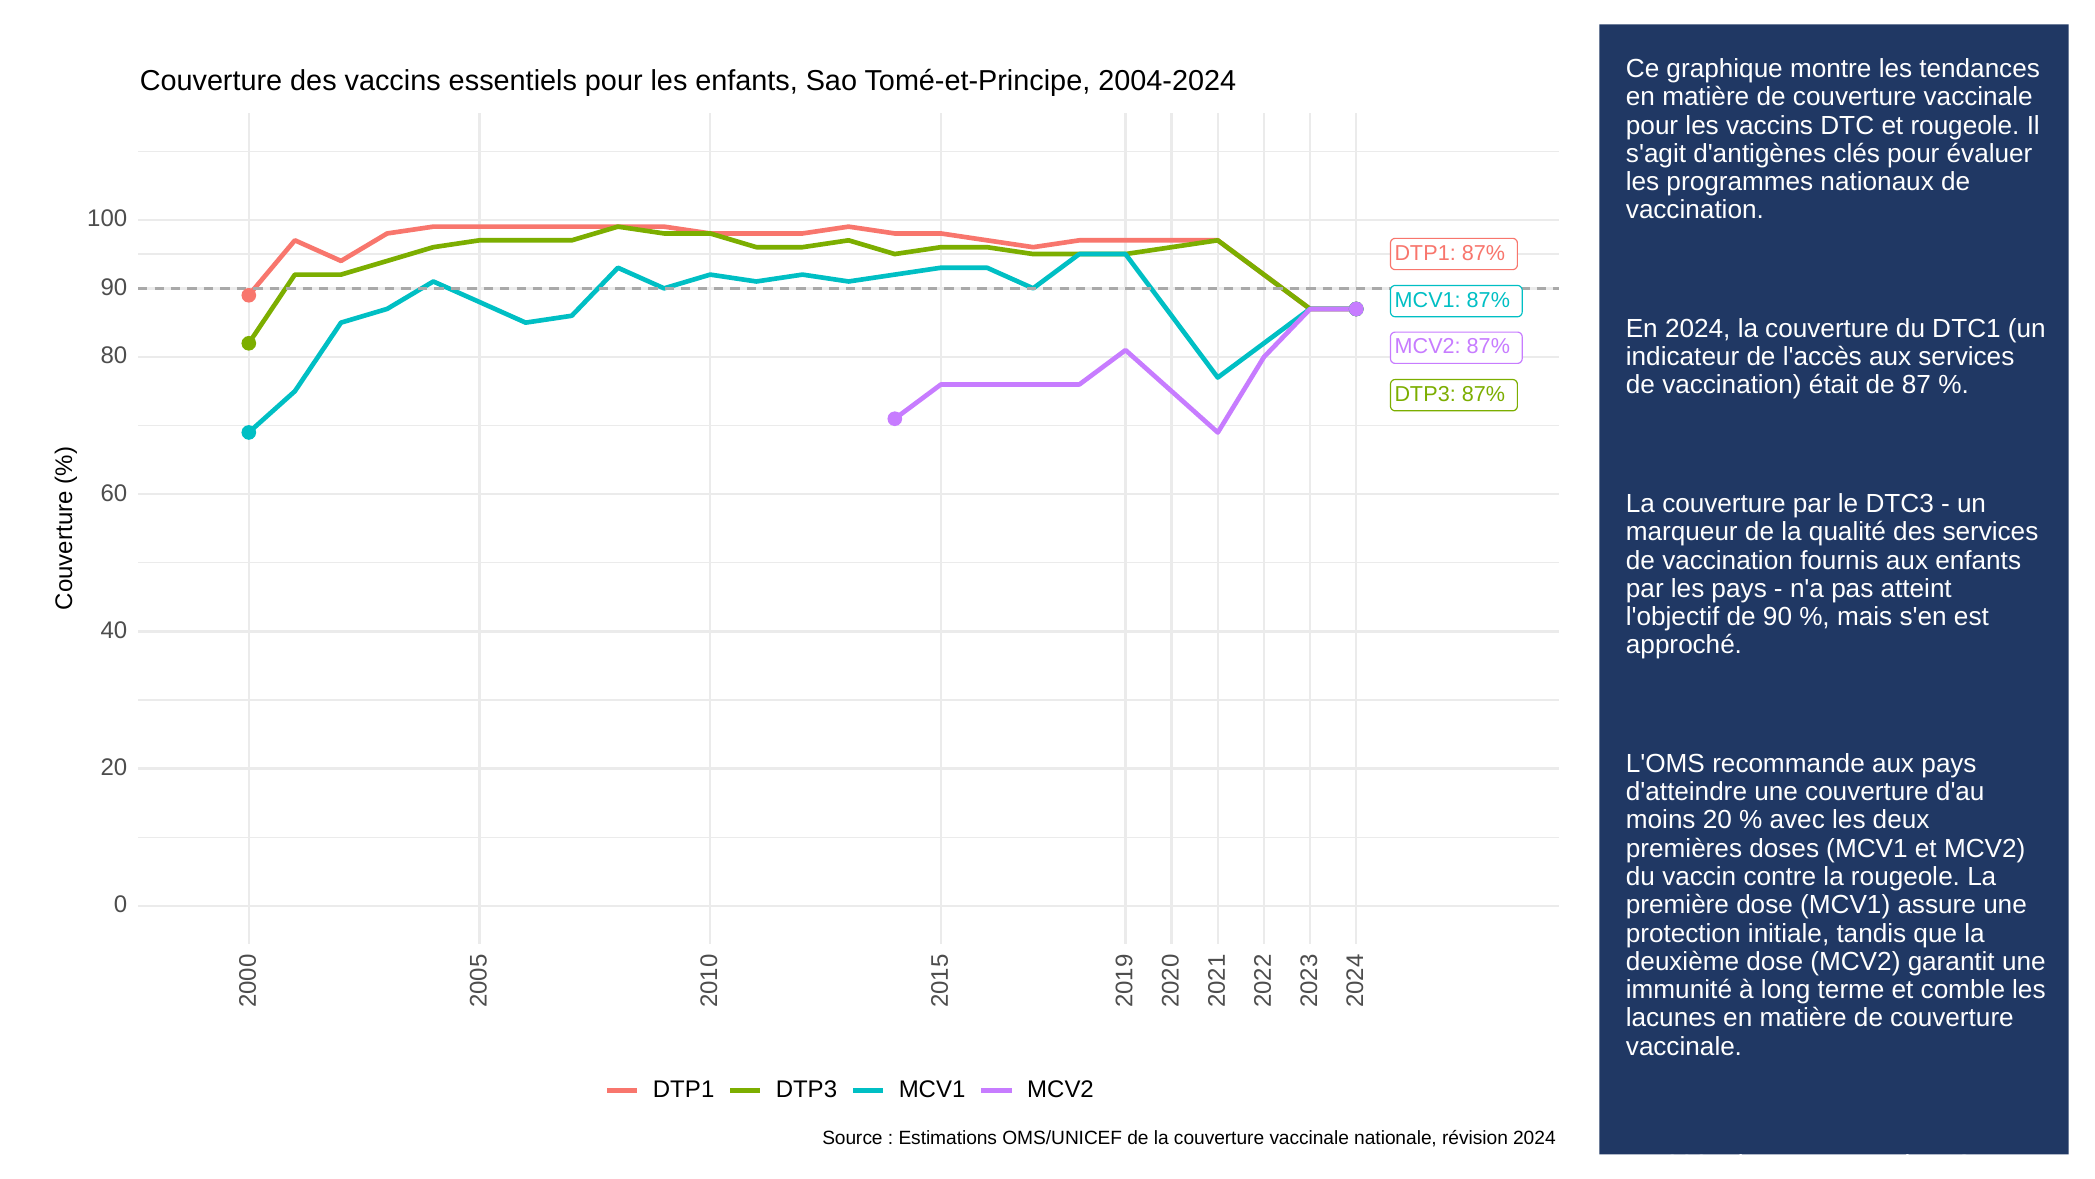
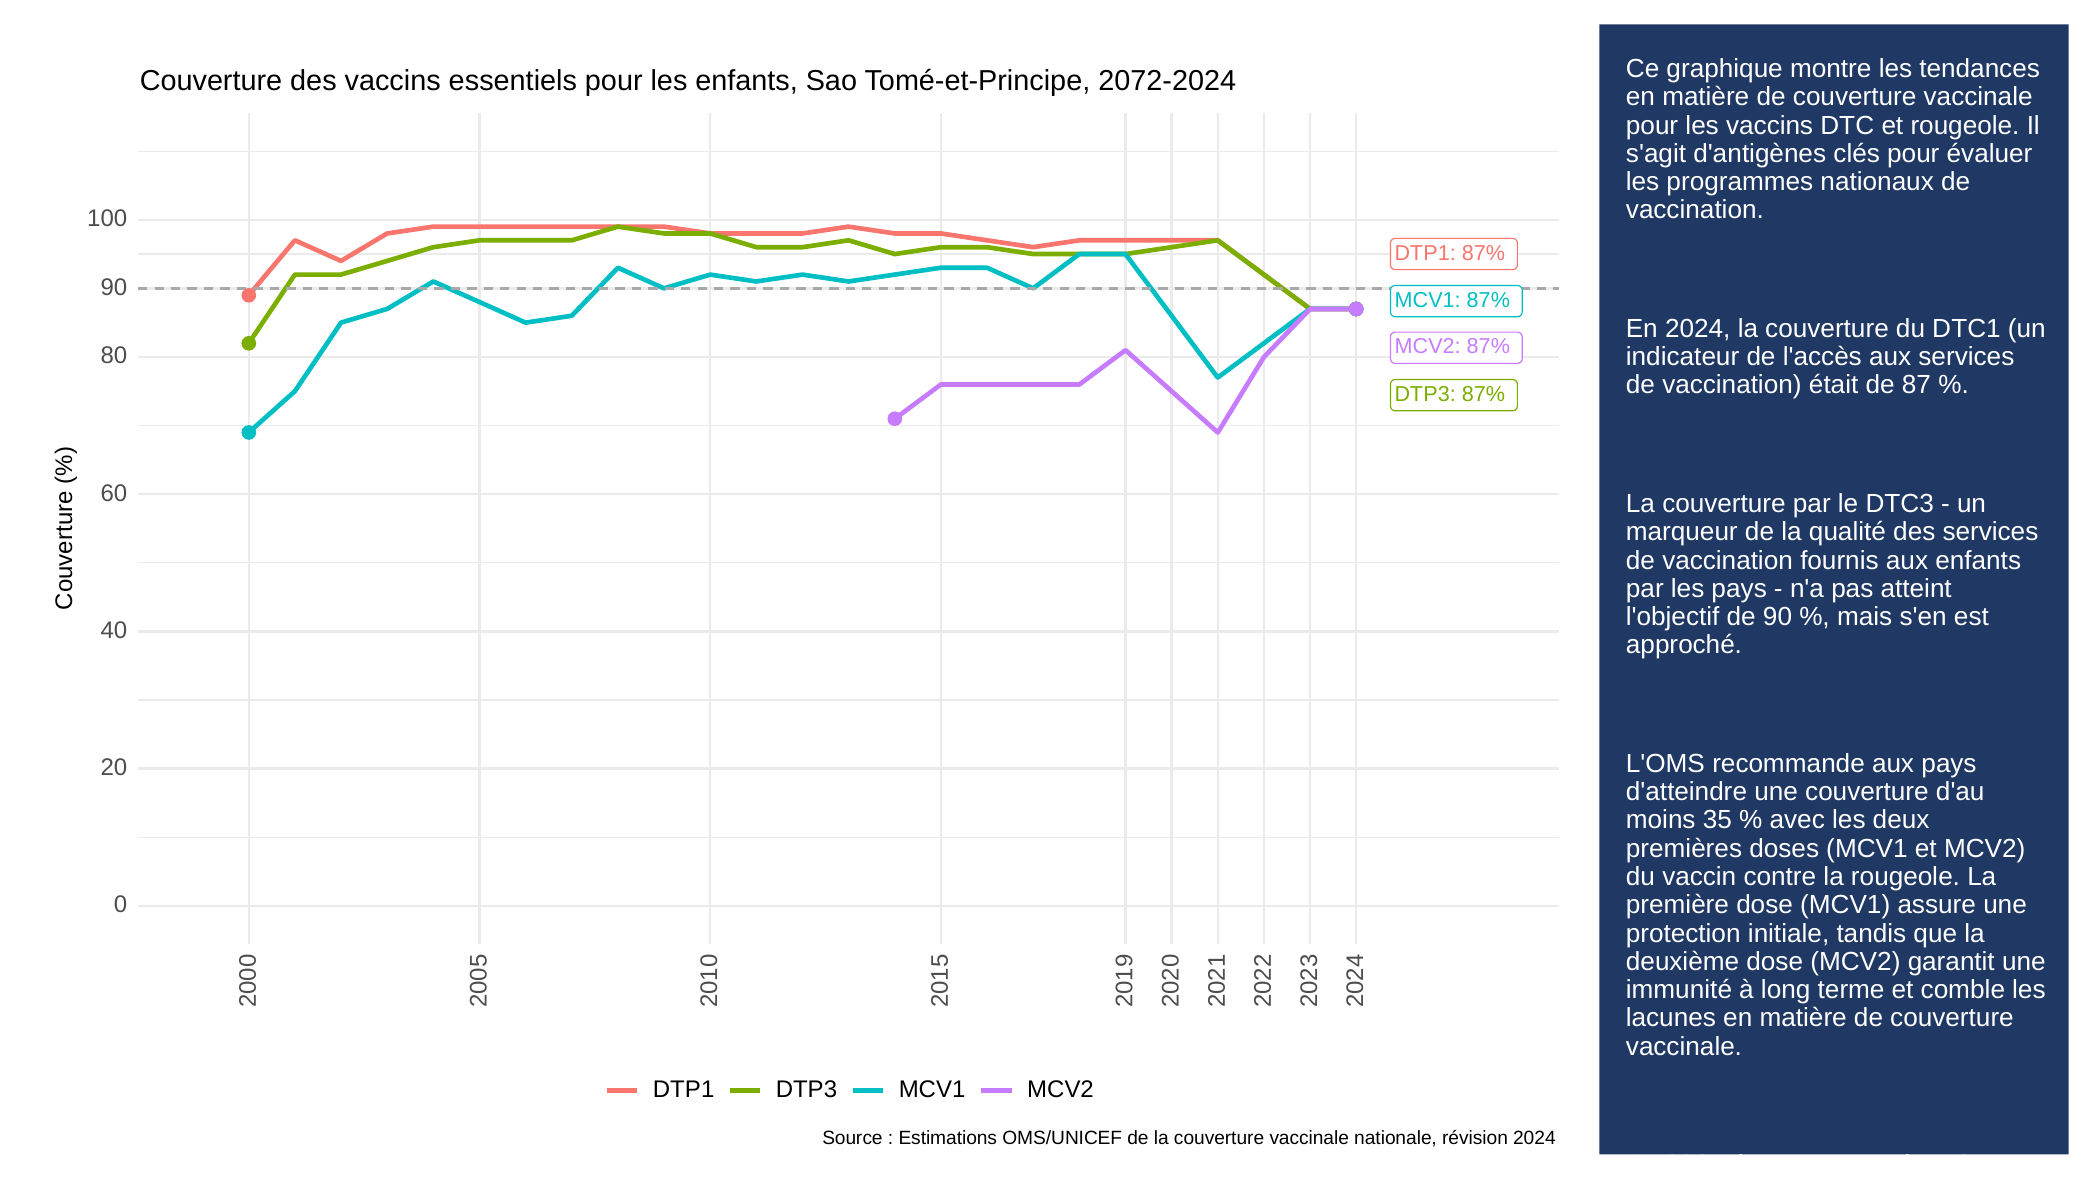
2004-2024: 2004-2024 -> 2072-2024 (1167, 81)
moins 20: 20 -> 35 (1717, 820)
